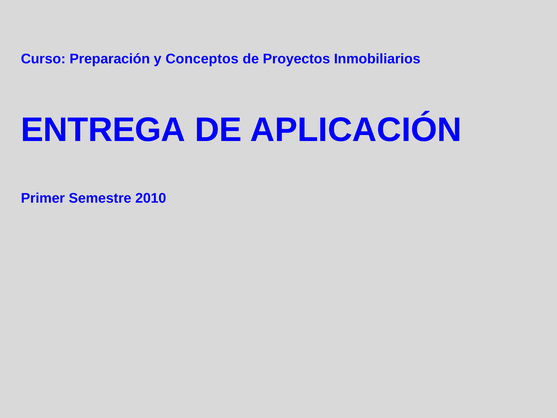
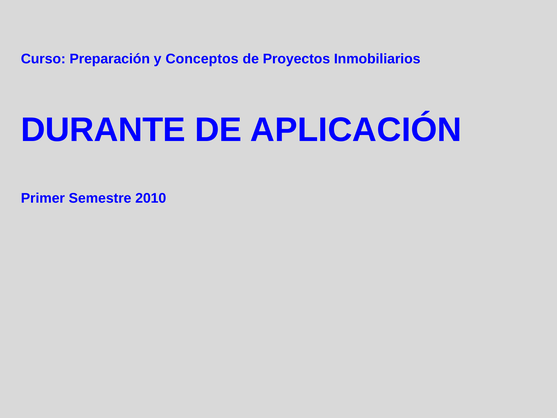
ENTREGA: ENTREGA -> DURANTE (103, 130)
